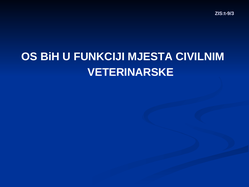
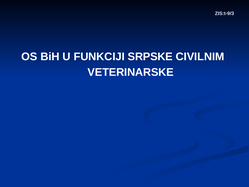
MJESTA: MJESTA -> SRPSKE (150, 57)
